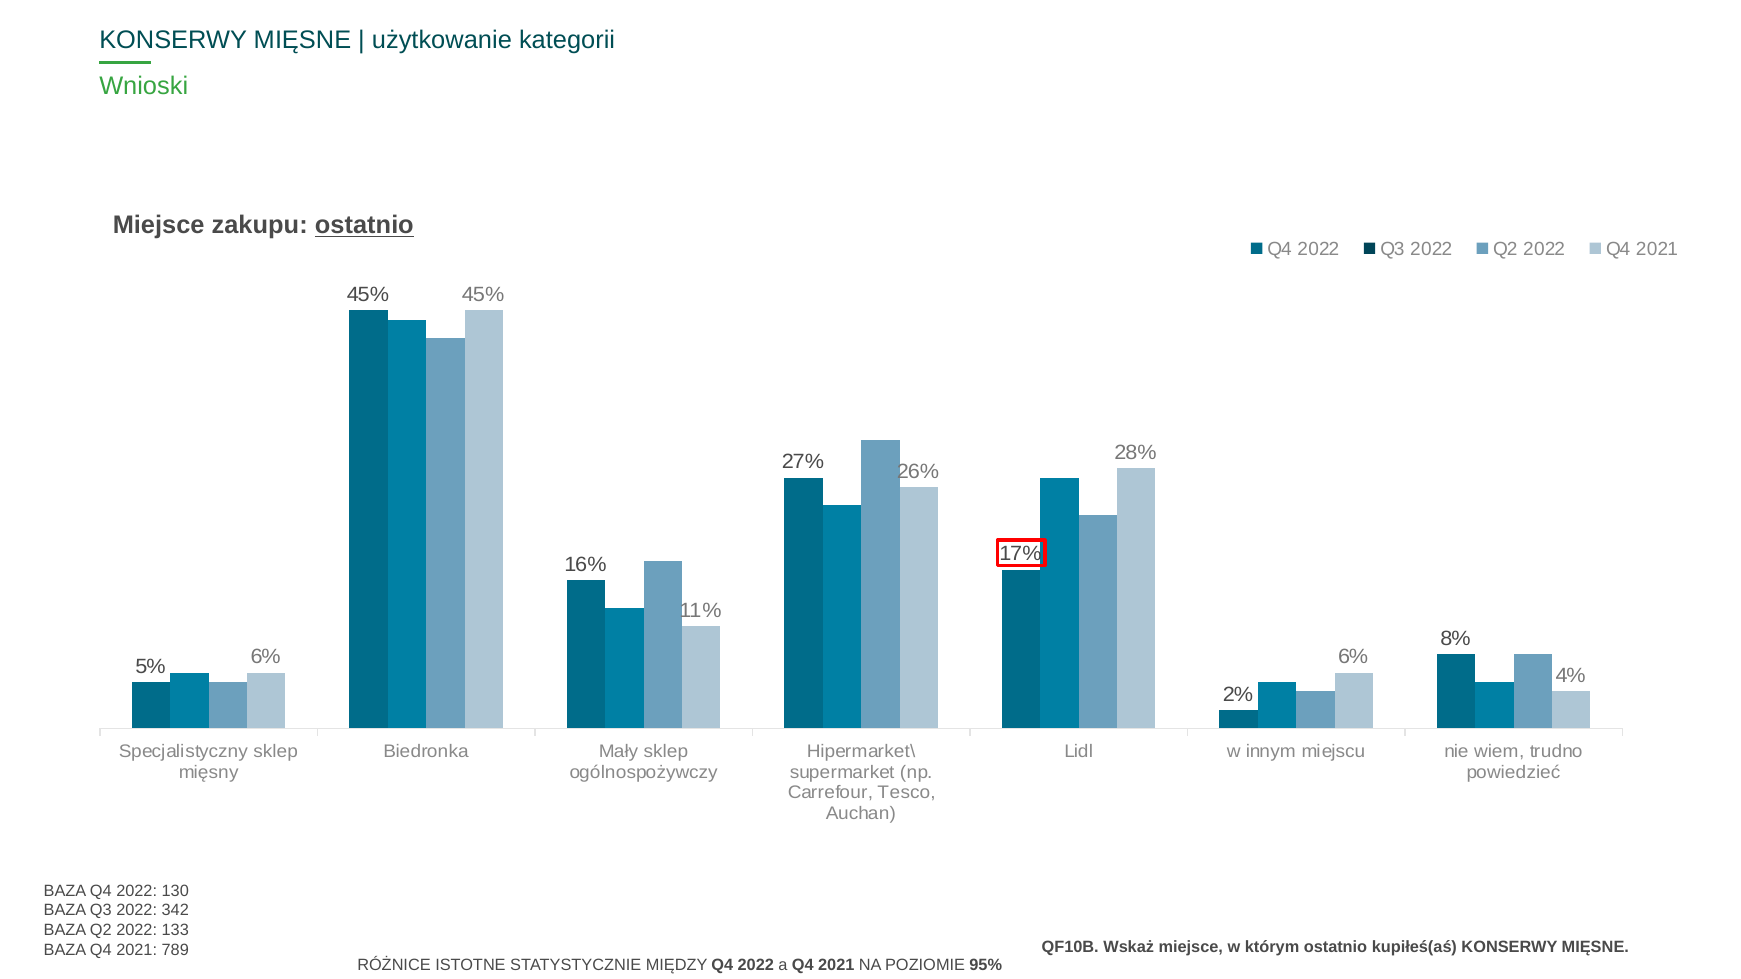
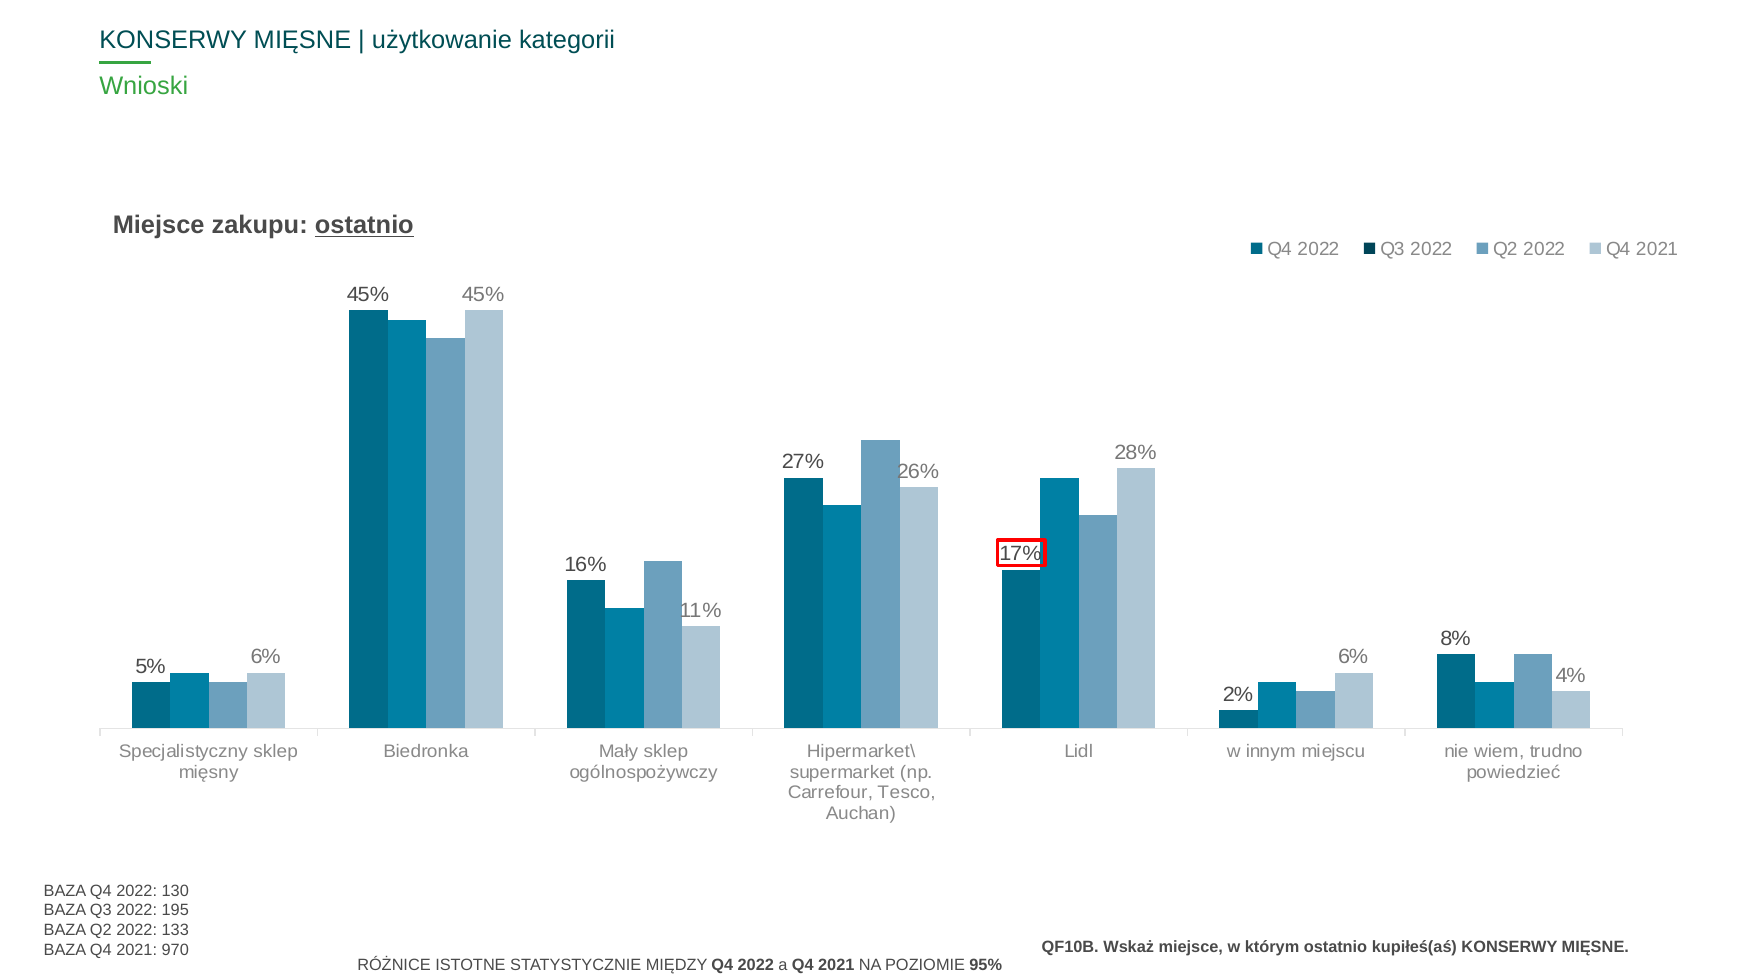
342: 342 -> 195 (175, 911)
789: 789 -> 970 (175, 950)
